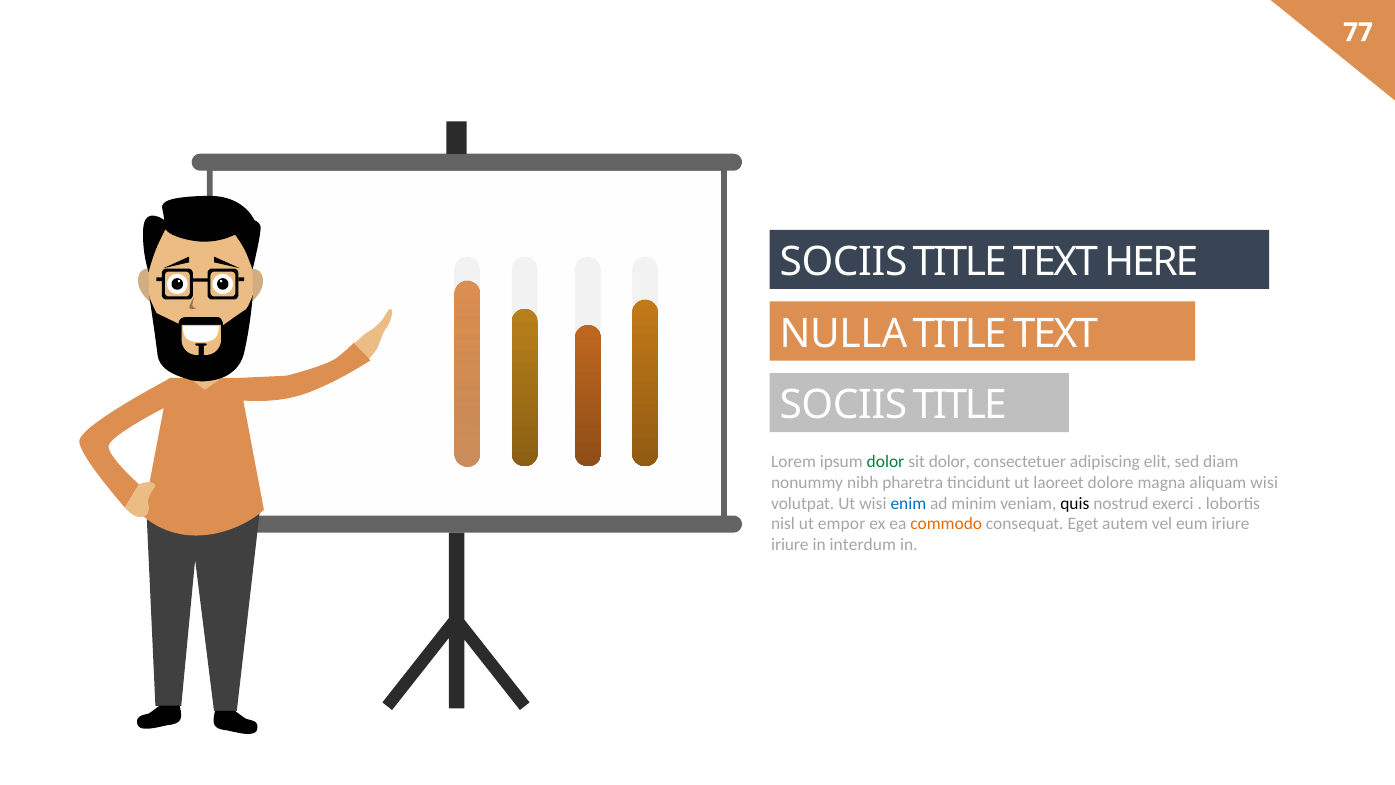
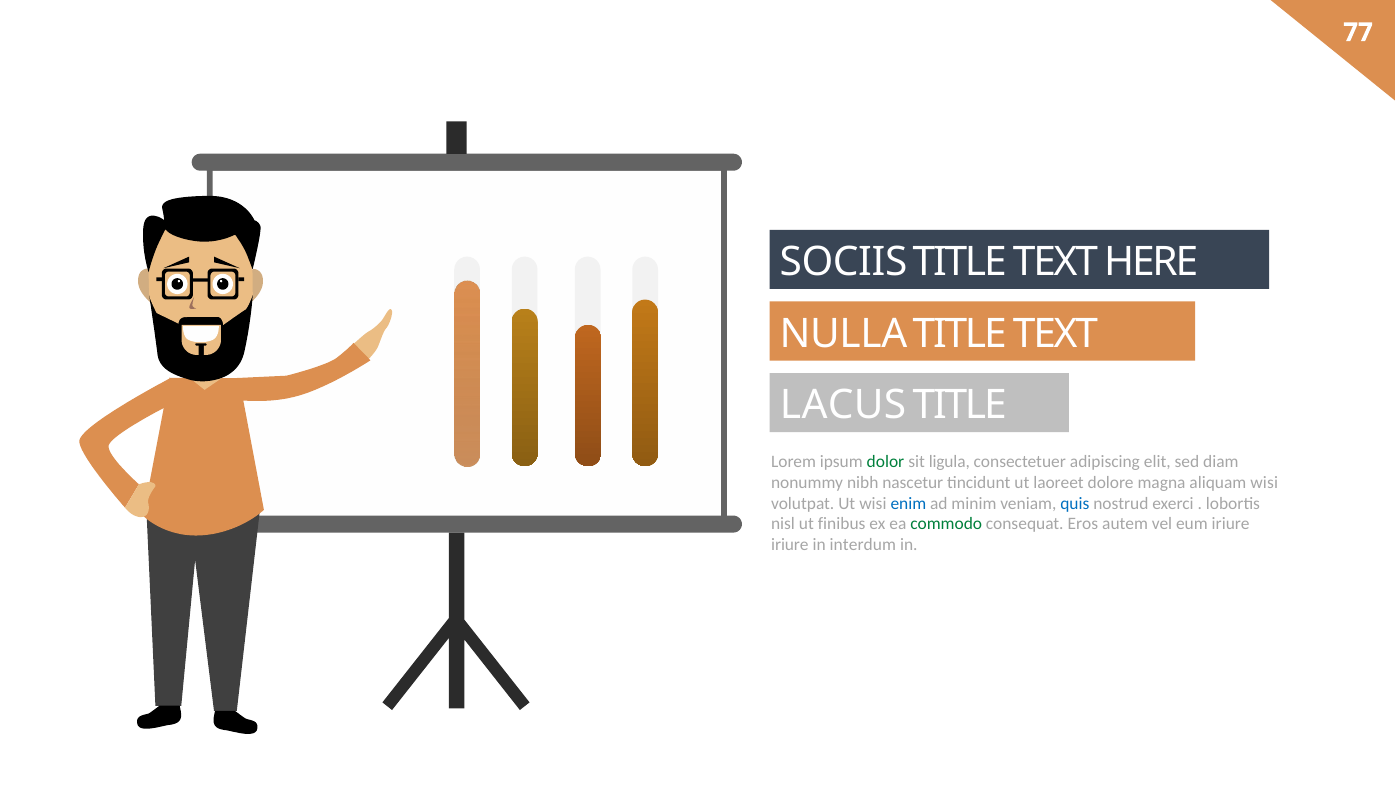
SOCIIS: SOCIIS -> LACUS (843, 405)
sit dolor: dolor -> ligula (949, 461)
pharetra: pharetra -> nascetur (913, 482)
quis colour: black -> blue (1075, 503)
empor: empor -> finibus (842, 524)
commodo colour: orange -> green (946, 524)
Eget: Eget -> Eros (1083, 524)
